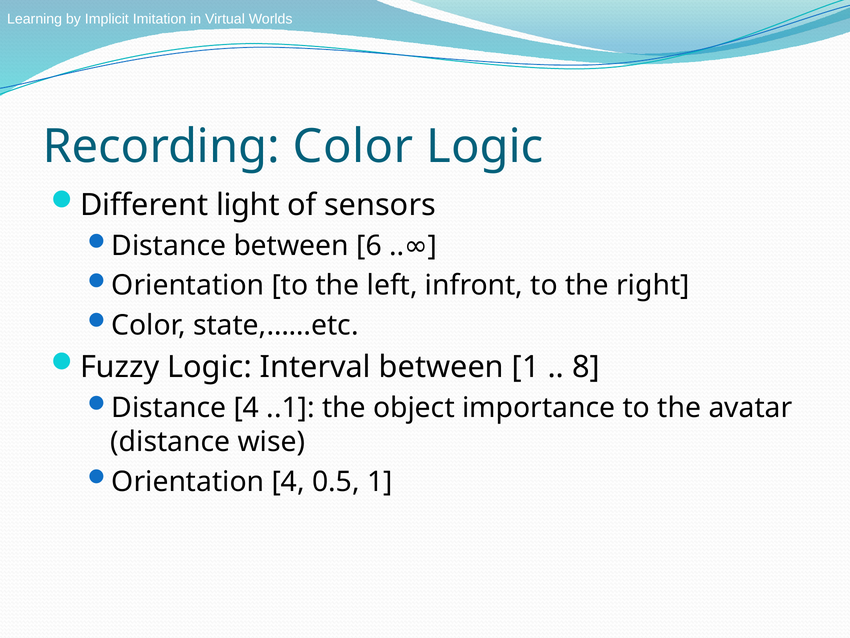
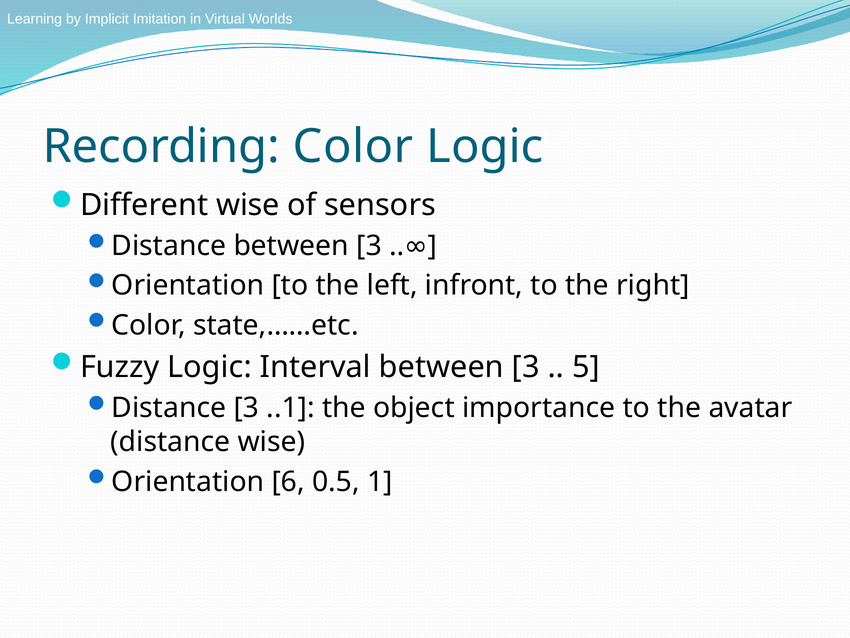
Different light: light -> wise (248, 205)
Distance between 6: 6 -> 3 (369, 246)
Interval between 1: 1 -> 3 (526, 367)
8: 8 -> 5 (586, 367)
Distance 4: 4 -> 3 (246, 408)
Orientation 4: 4 -> 6 (288, 481)
